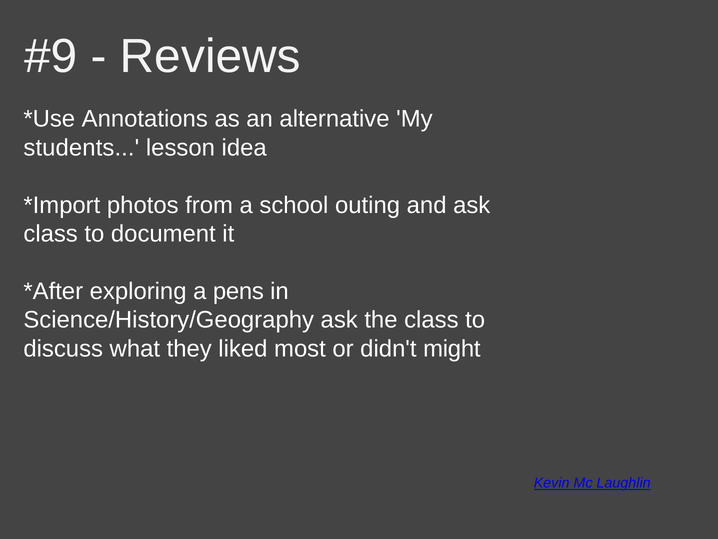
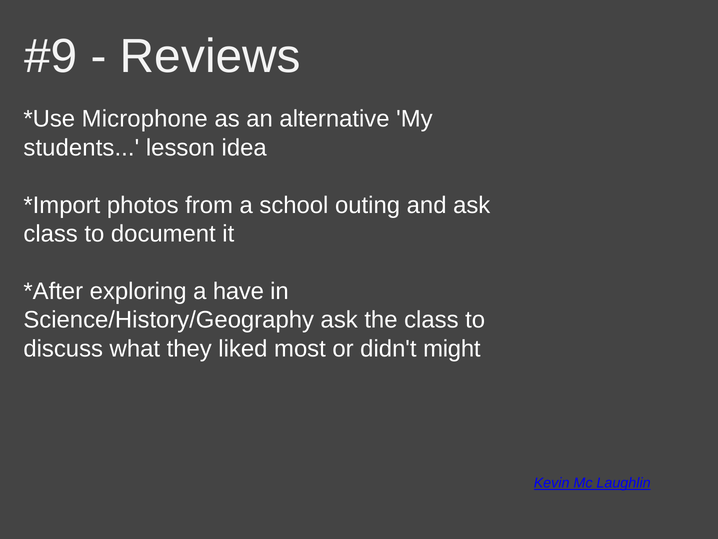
Annotations: Annotations -> Microphone (145, 119)
pens: pens -> have (238, 291)
